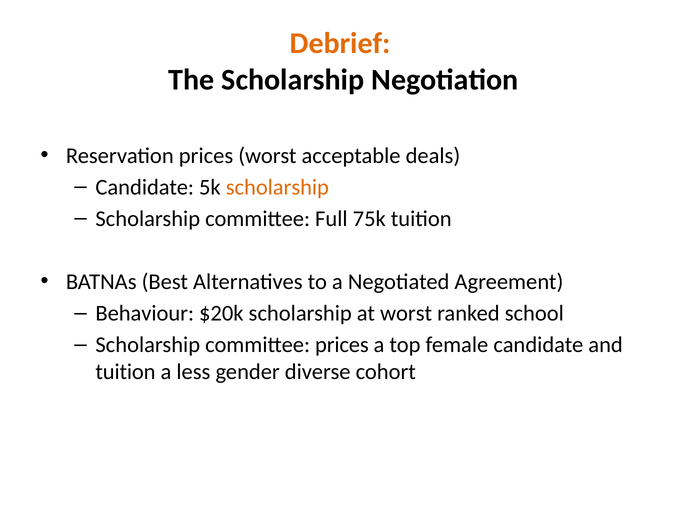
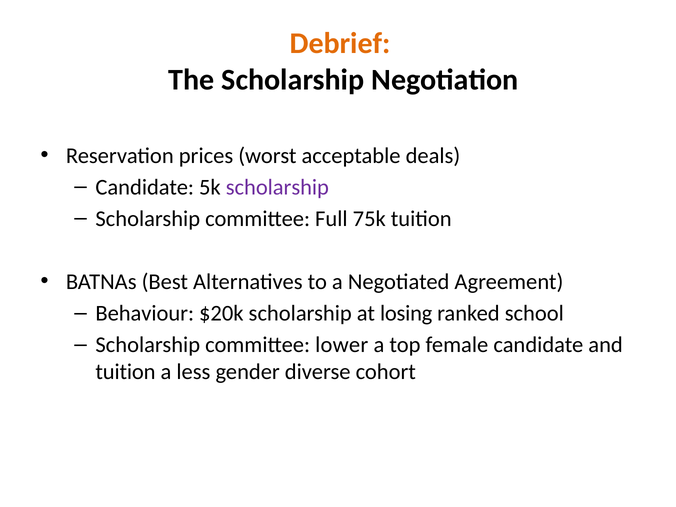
scholarship colour: orange -> purple (277, 187)
at worst: worst -> losing (406, 313)
committee prices: prices -> lower (342, 345)
